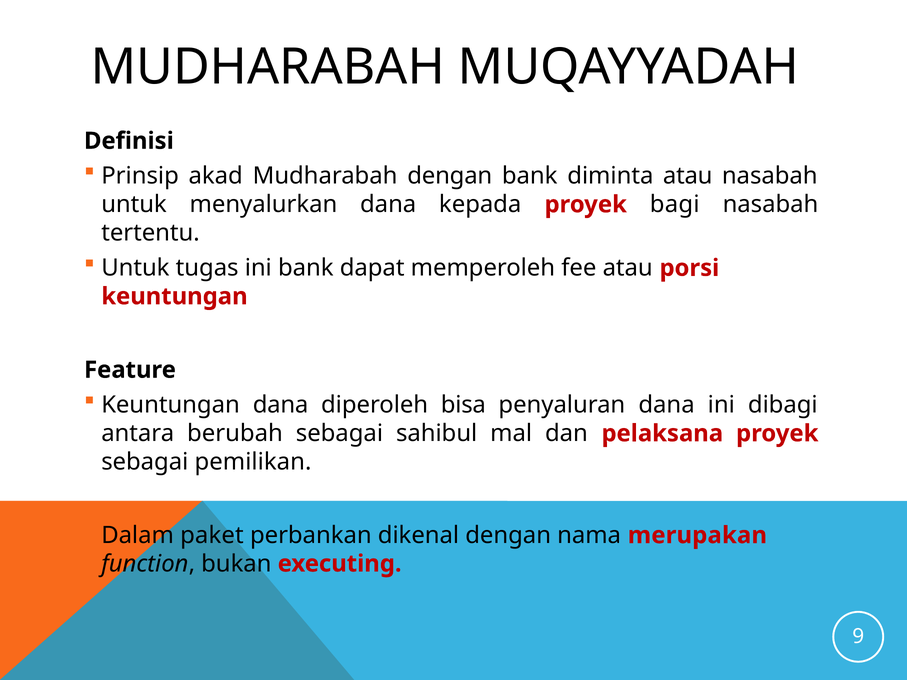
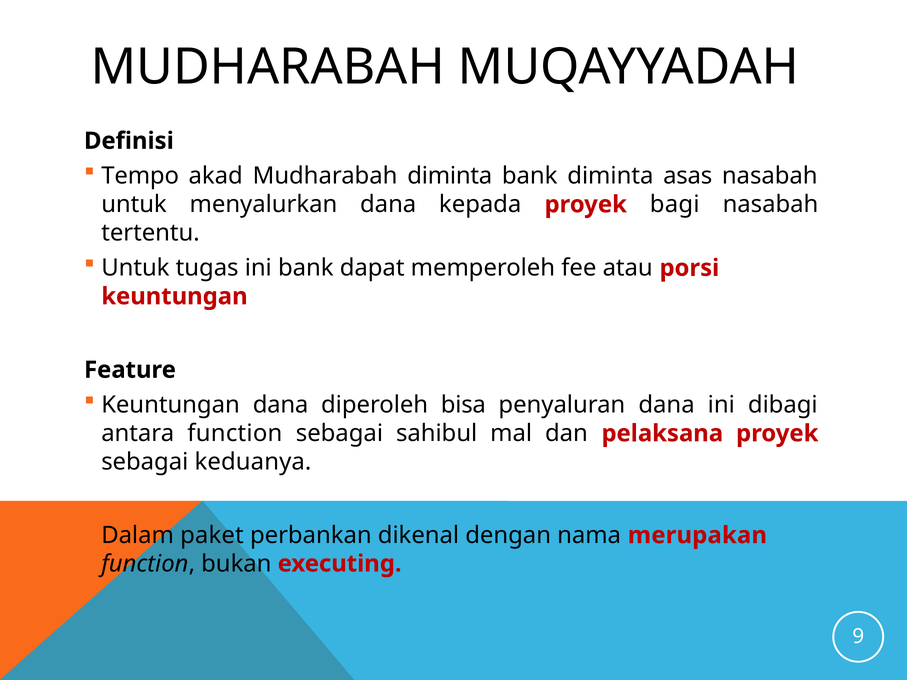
Prinsip: Prinsip -> Tempo (140, 176)
Mudharabah dengan: dengan -> diminta (450, 176)
diminta atau: atau -> asas (688, 176)
antara berubah: berubah -> function (235, 434)
pemilikan: pemilikan -> keduanya (253, 462)
